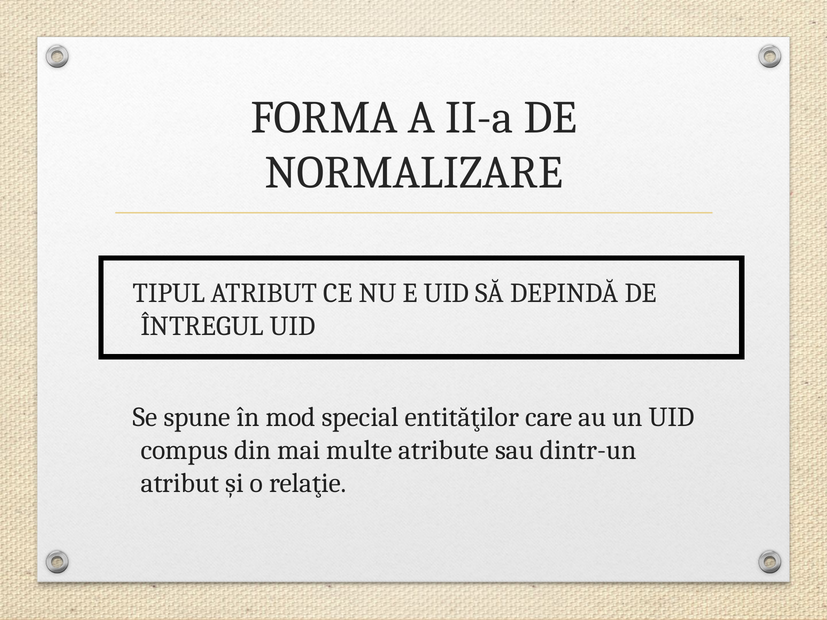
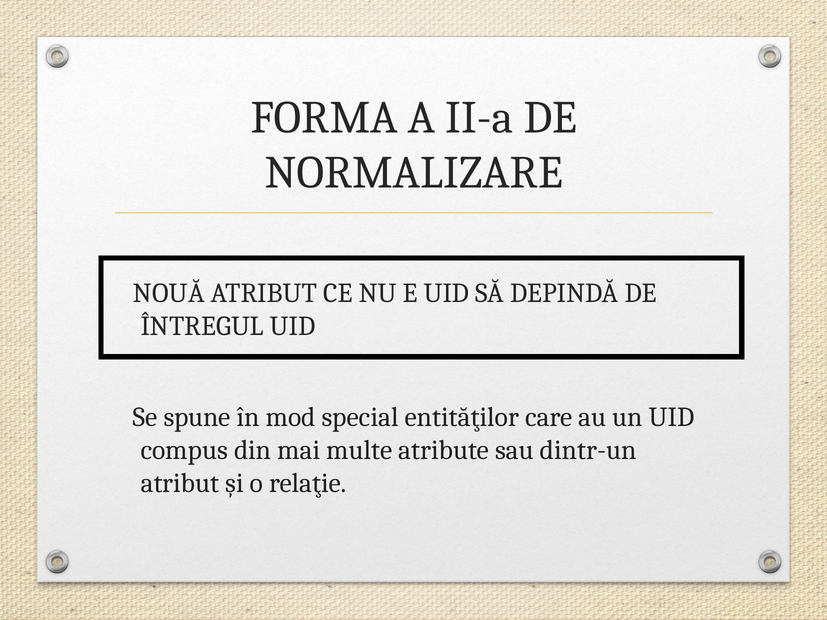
TIPUL: TIPUL -> NOUĂ (169, 293)
